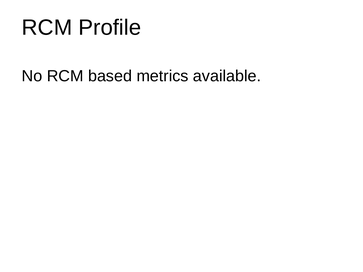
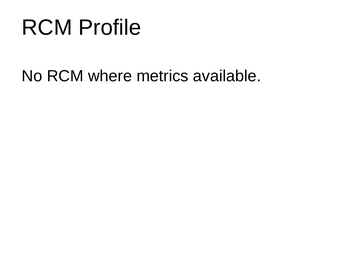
based: based -> where (110, 76)
